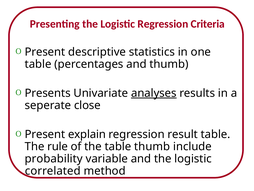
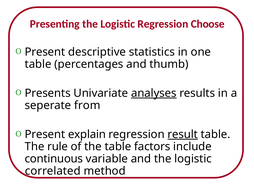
Criteria: Criteria -> Choose (208, 24)
close: close -> from (87, 105)
result underline: none -> present (183, 134)
table thumb: thumb -> factors (152, 146)
probability: probability -> continuous (54, 158)
